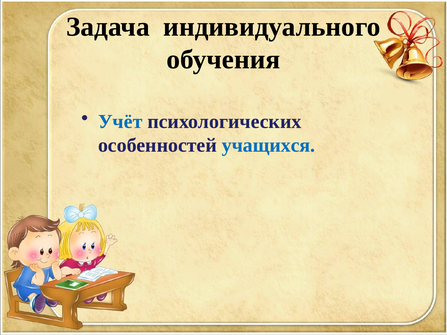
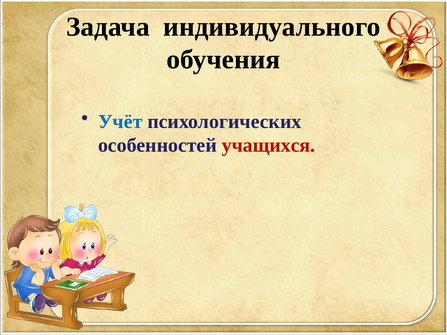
учащихся colour: blue -> red (269, 145)
